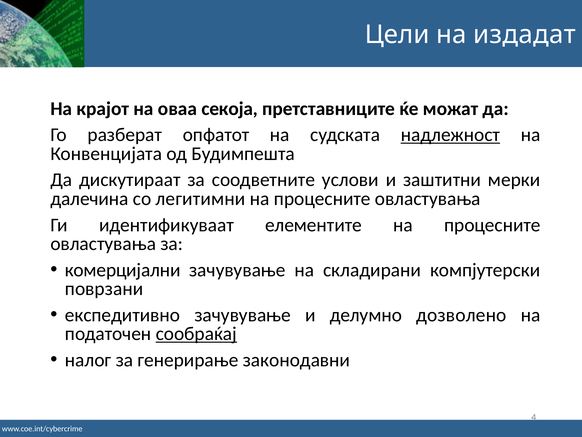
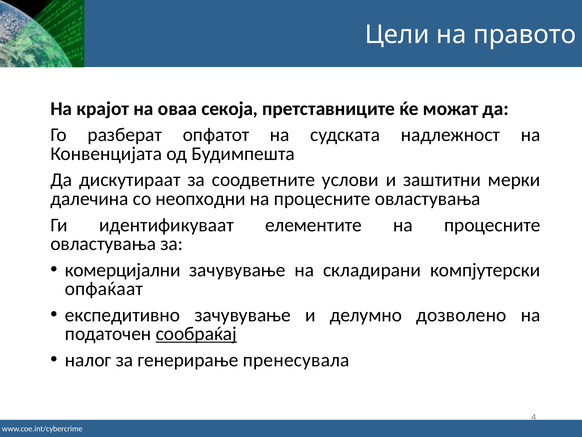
издадат: издадат -> правото (525, 35)
надлежност underline: present -> none (450, 135)
легитимни: легитимни -> неопходни (201, 199)
поврзани: поврзани -> опфаќаат (104, 289)
законодавни: законодавни -> пренесувала (296, 360)
